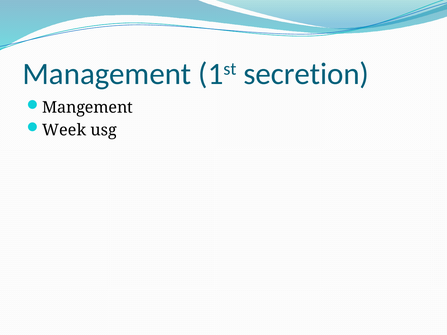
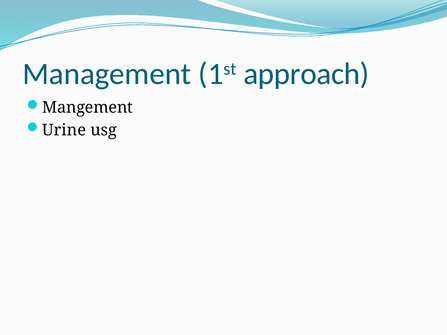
secretion: secretion -> approach (306, 74)
Week: Week -> Urine (64, 130)
